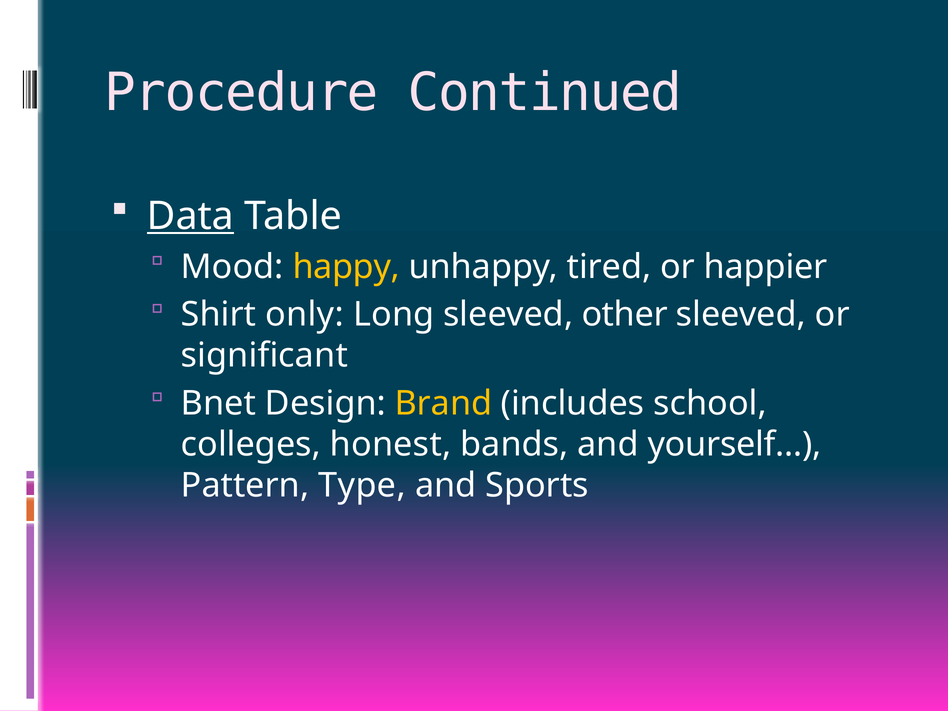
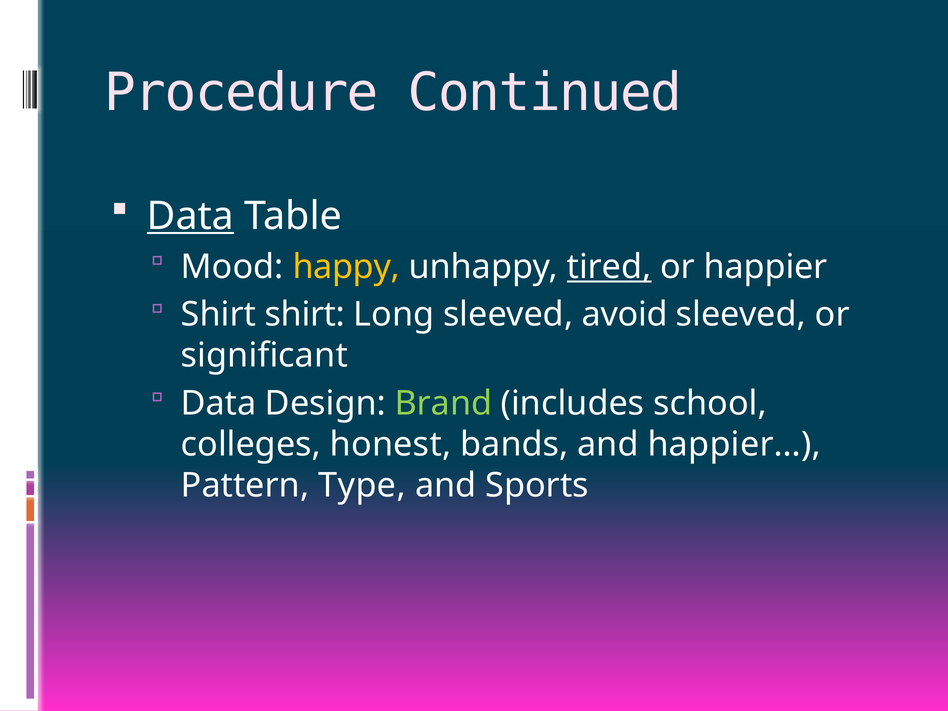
tired underline: none -> present (609, 267)
Shirt only: only -> shirt (305, 315)
other: other -> avoid (625, 315)
Bnet: Bnet -> Data (219, 404)
Brand colour: yellow -> light green (443, 404)
yourself…: yourself… -> happier… (734, 445)
